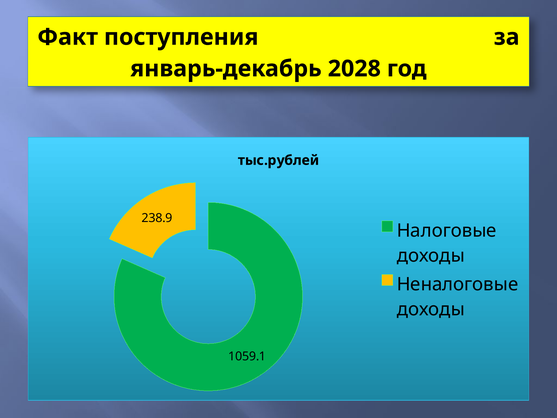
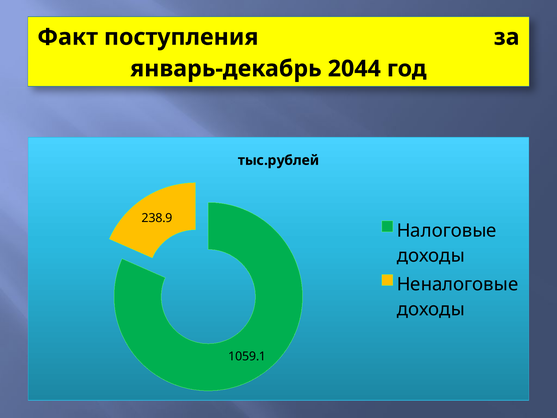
2028: 2028 -> 2044 (354, 69)
